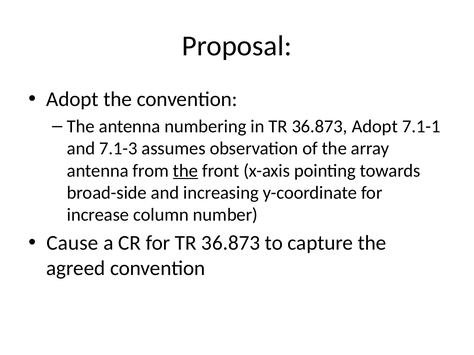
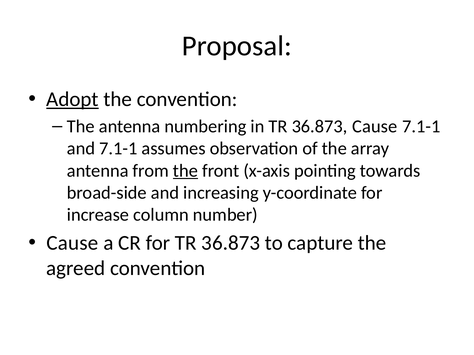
Adopt underline: none -> present (72, 99)
36.873 Adopt: Adopt -> Cause (375, 127)
and 7.1-3: 7.1-3 -> 7.1-1 (118, 149)
